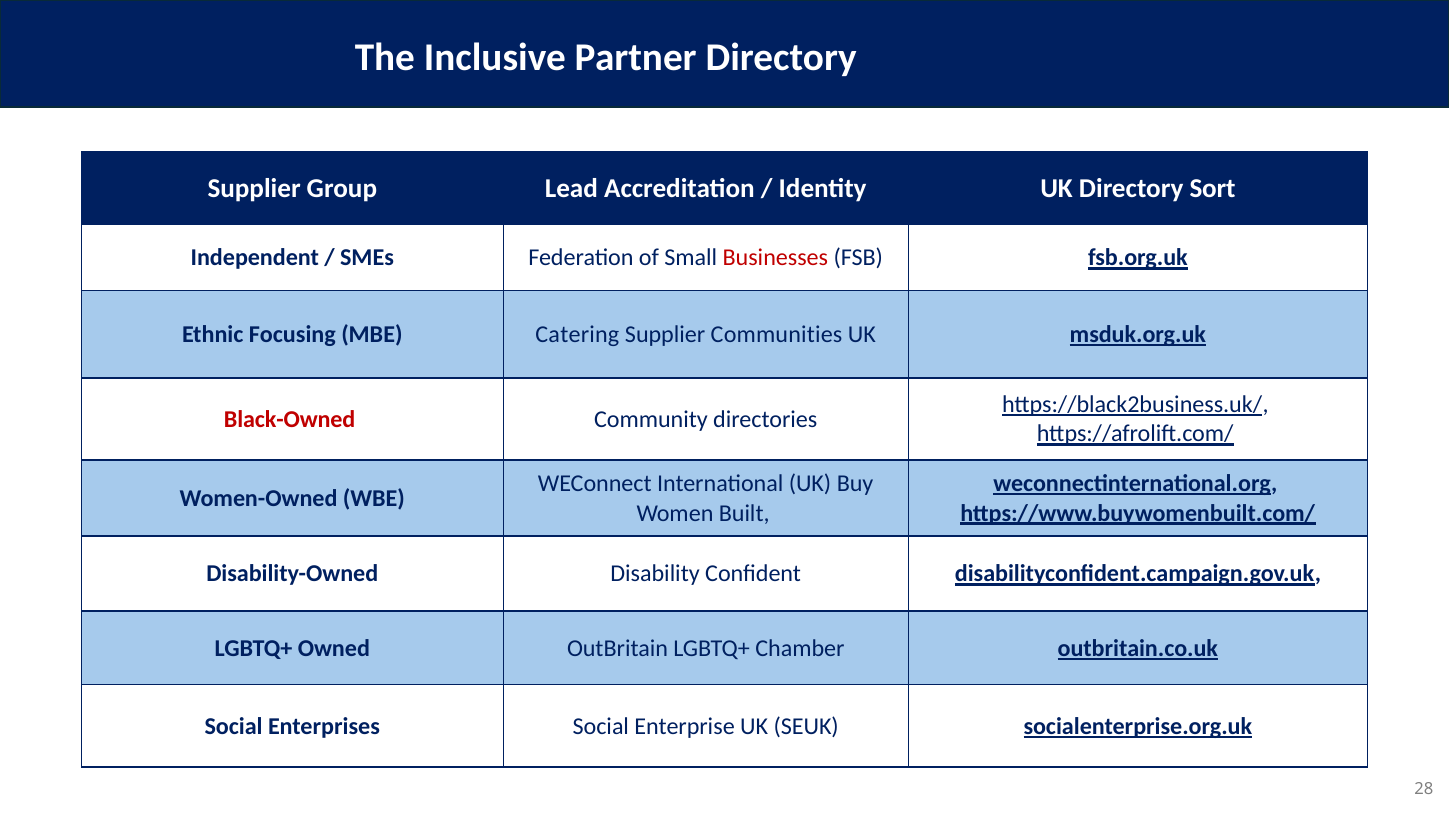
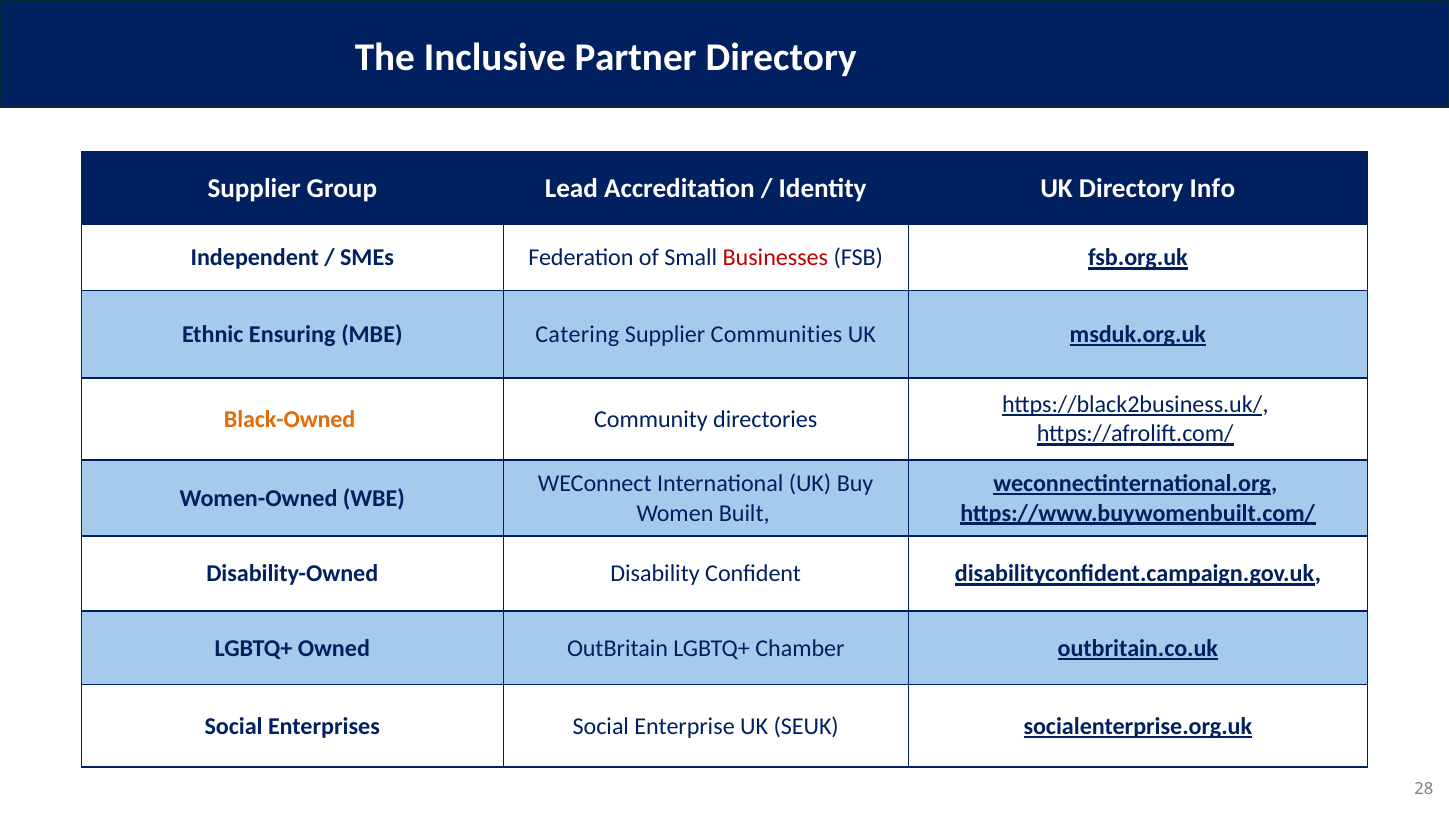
Sort: Sort -> Info (1212, 188)
Focusing: Focusing -> Ensuring (292, 335)
Black-Owned colour: red -> orange (290, 419)
